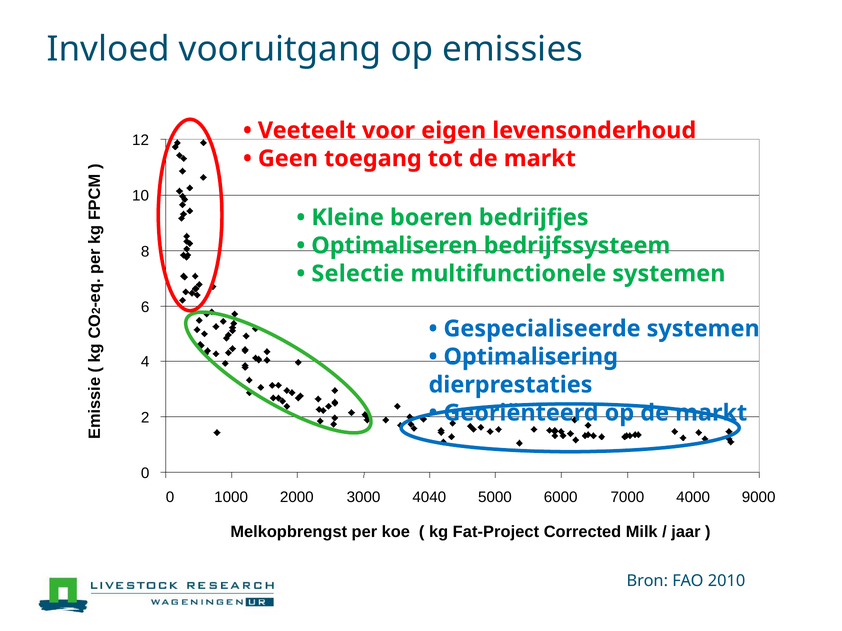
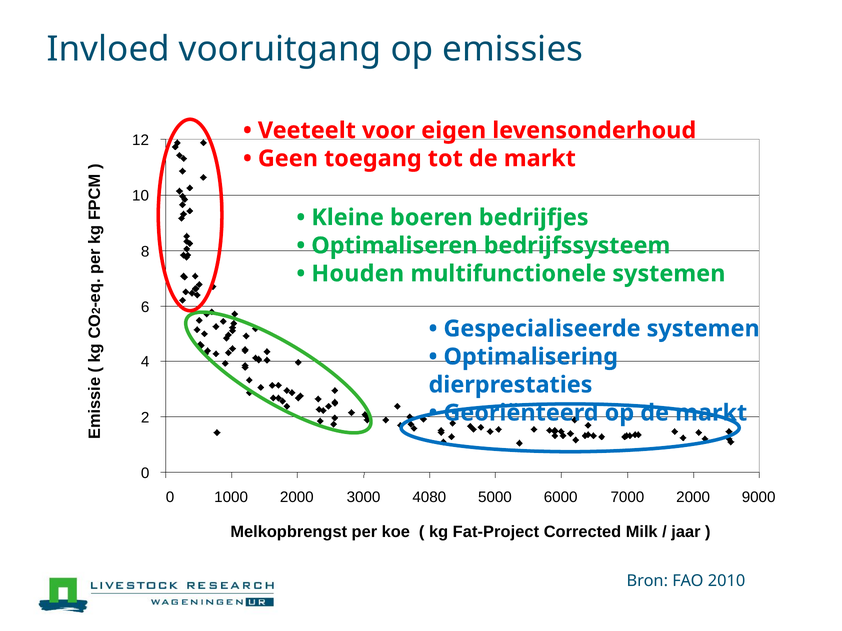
Selectie: Selectie -> Houden (358, 274)
4040: 4040 -> 4080 (429, 498)
7000 4000: 4000 -> 2000 (693, 498)
